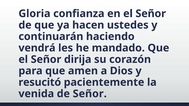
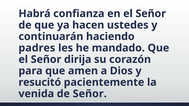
Gloria: Gloria -> Habrá (35, 14)
vendrá: vendrá -> padres (37, 48)
